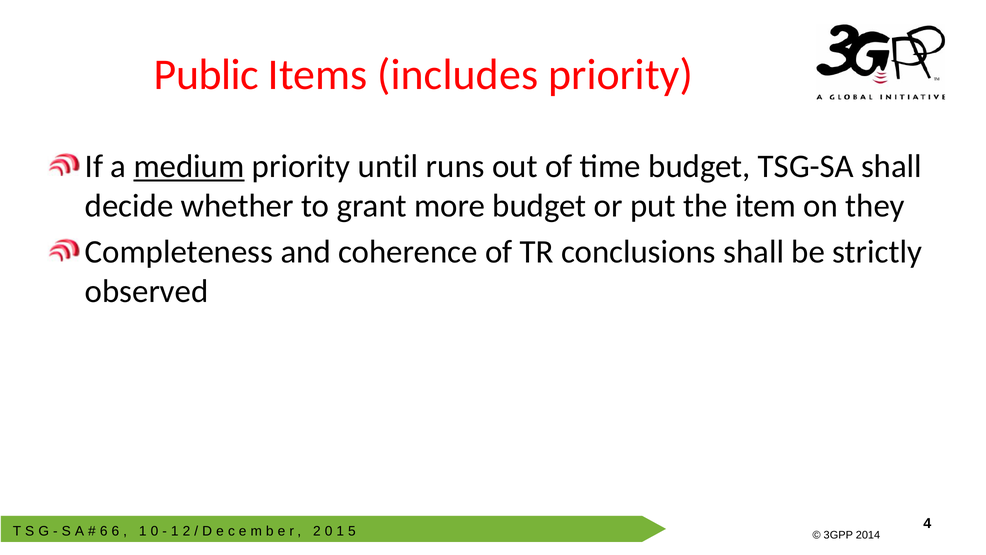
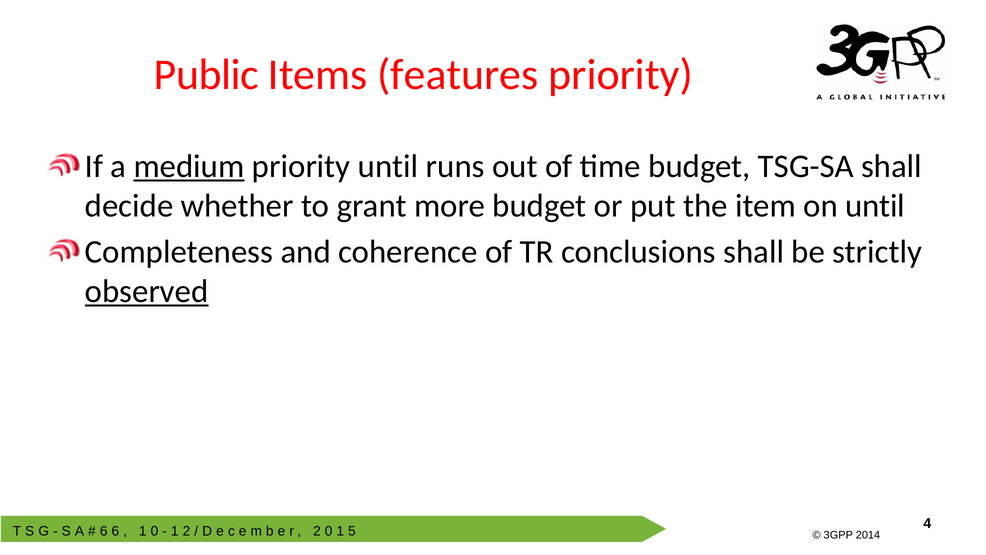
includes: includes -> features (458, 75)
on they: they -> until (875, 206)
observed underline: none -> present (147, 291)
